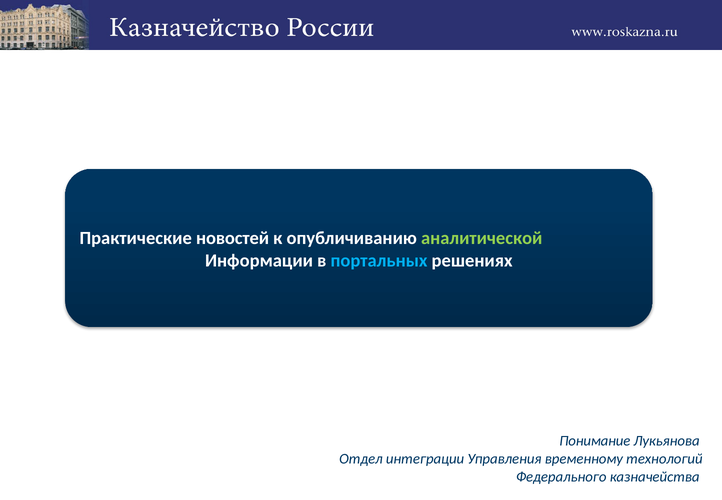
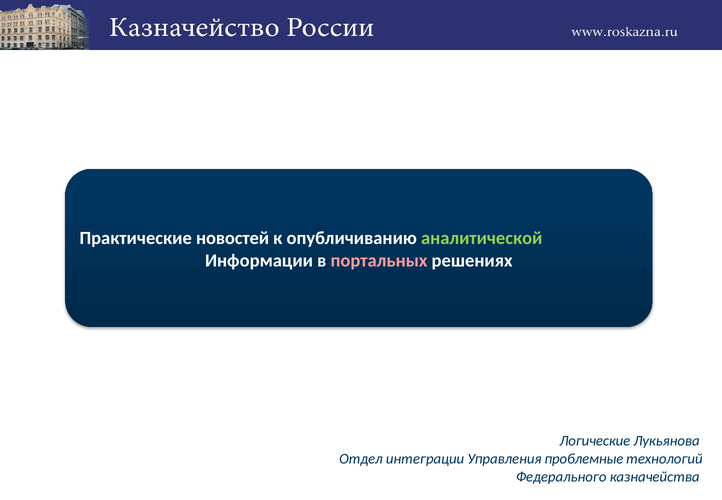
портальных colour: light blue -> pink (379, 260)
Понимание: Понимание -> Логические (595, 441)
временному: временному -> проблемные (584, 459)
